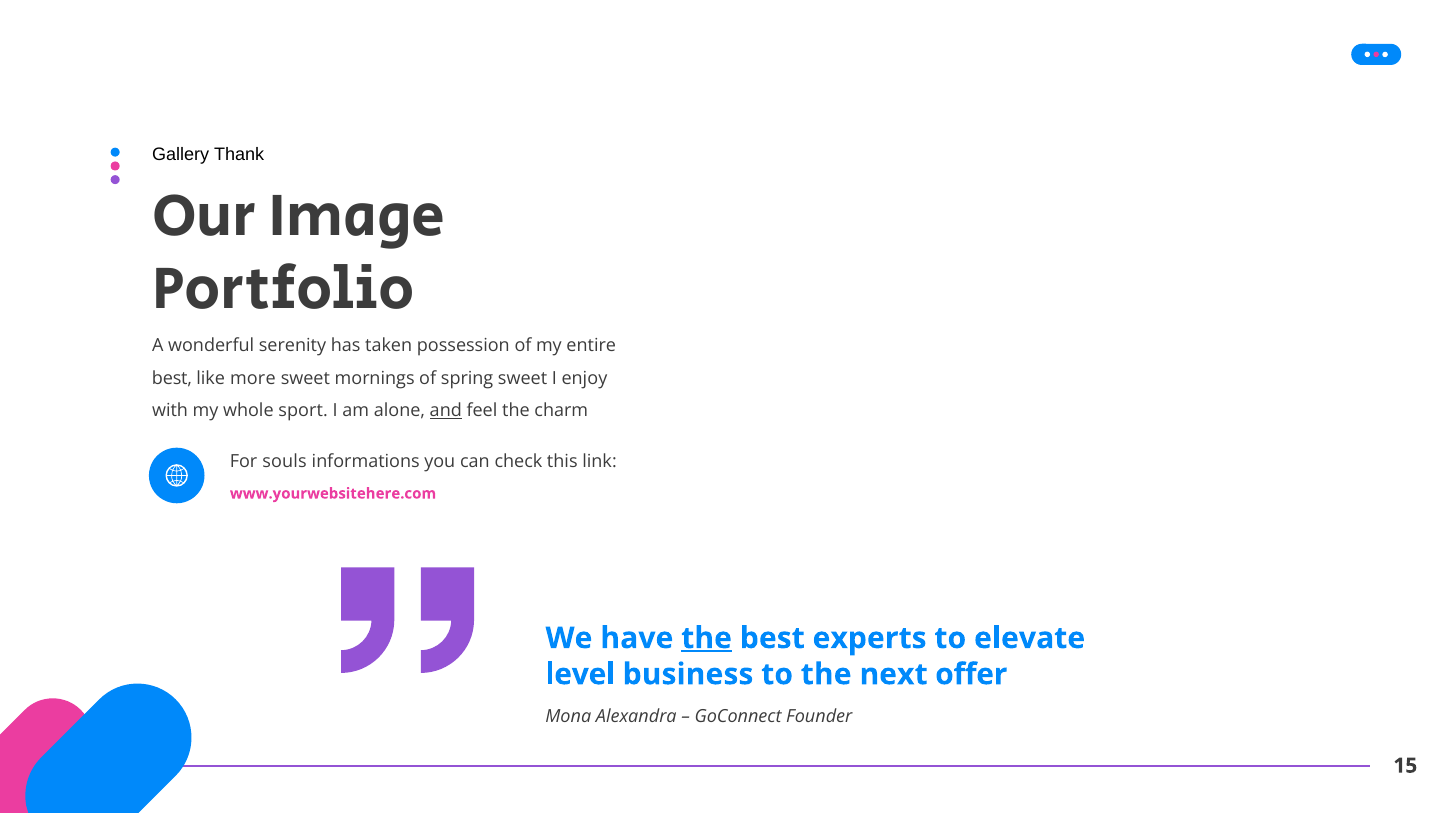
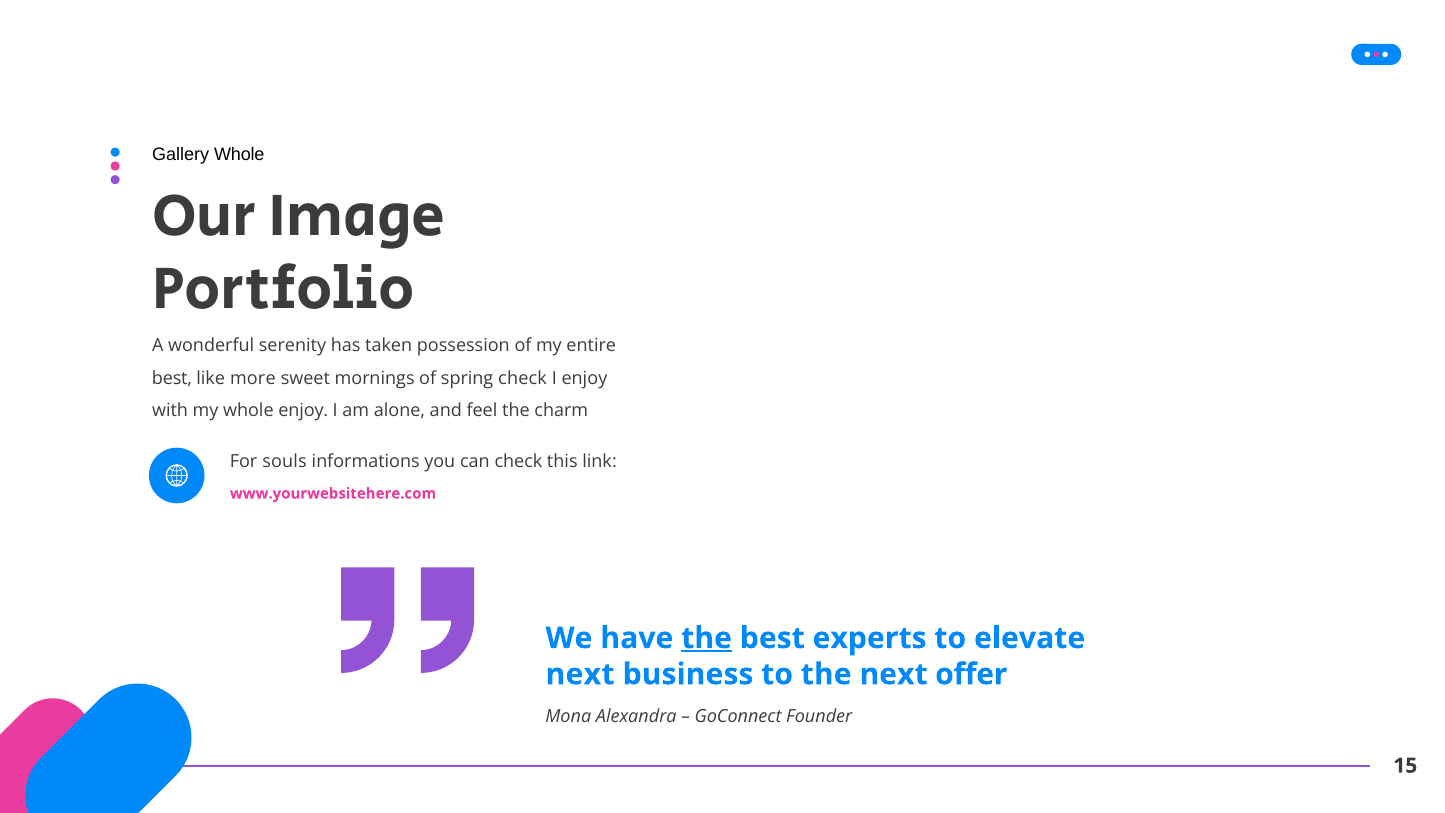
Gallery Thank: Thank -> Whole (239, 154)
spring sweet: sweet -> check (523, 378)
whole sport: sport -> enjoy (303, 411)
and underline: present -> none (446, 411)
level: level -> next (580, 674)
